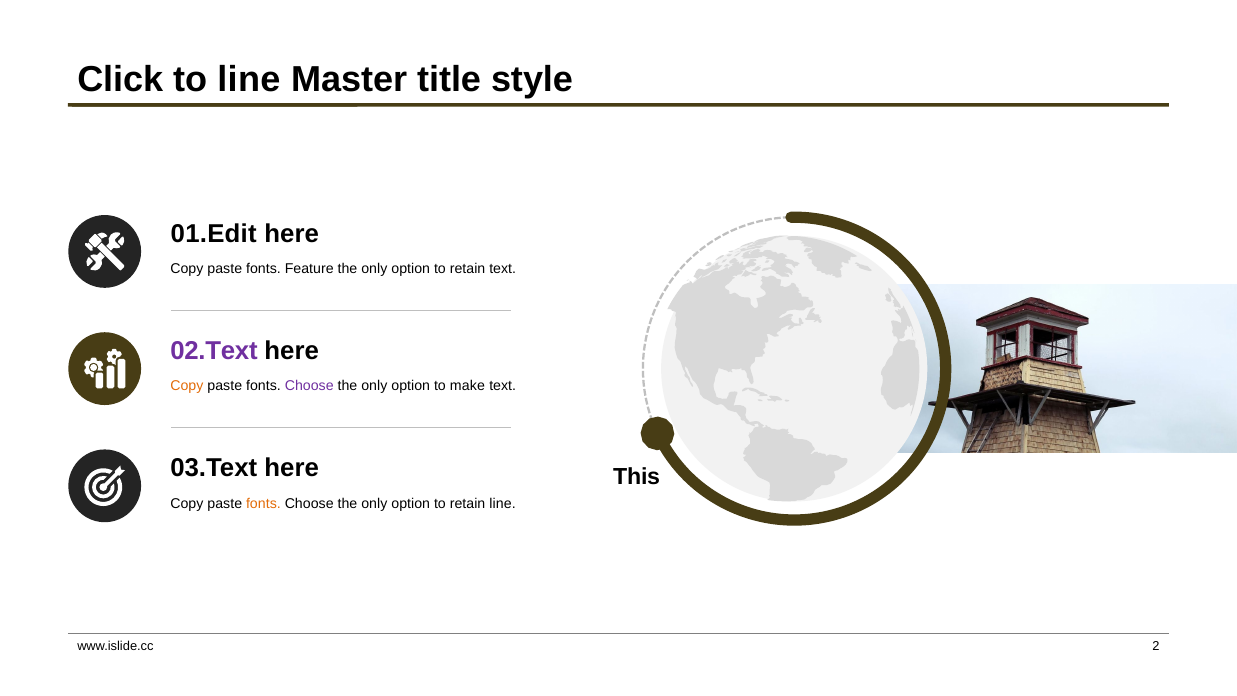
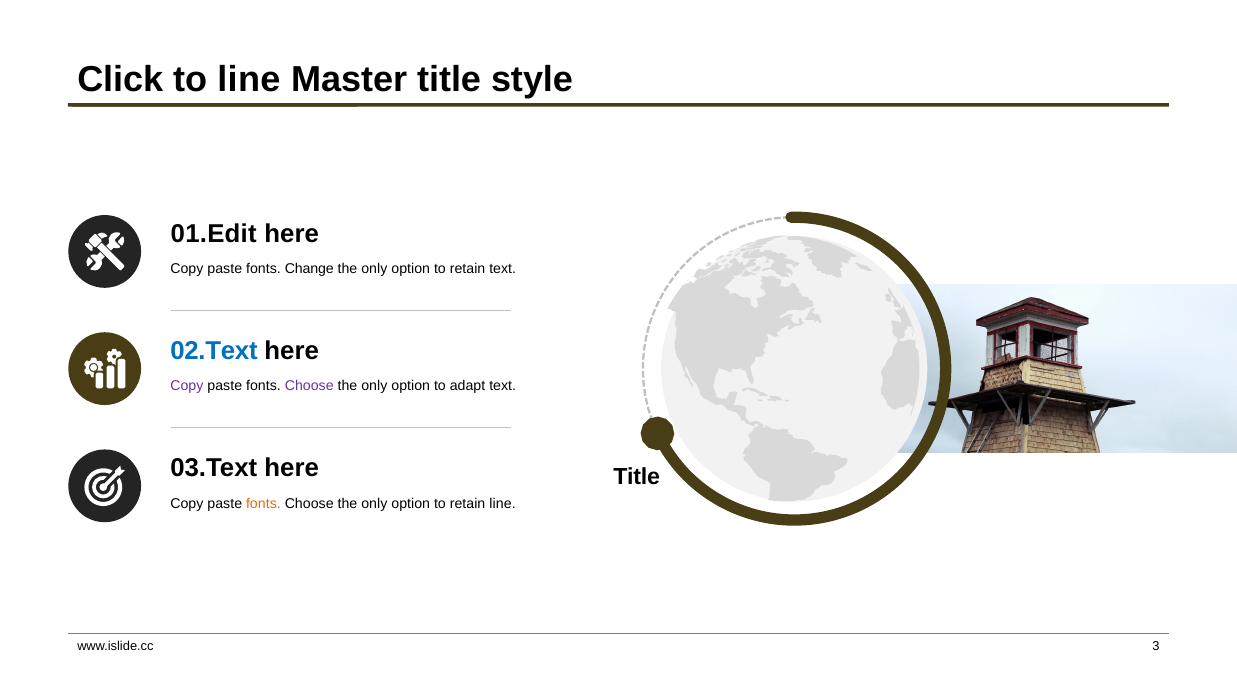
Feature: Feature -> Change (309, 269)
02.Text colour: purple -> blue (214, 351)
Copy colour: orange -> purple (187, 386)
make: make -> adapt (468, 386)
This: This -> Title (637, 477)
2: 2 -> 3 (1156, 646)
